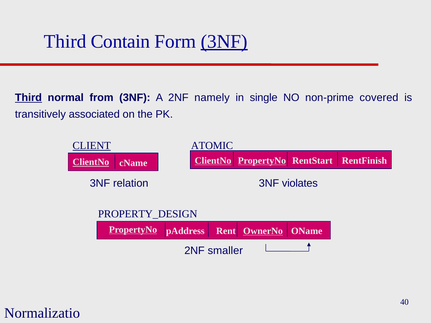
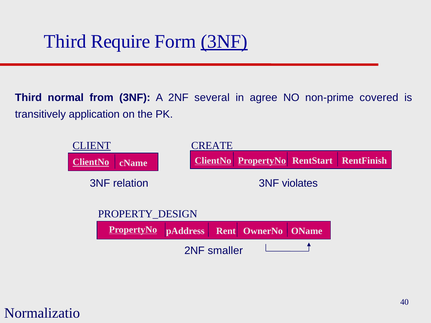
Contain: Contain -> Require (120, 42)
Third underline: present -> none (28, 98)
namely: namely -> several (212, 98)
single: single -> agree (264, 98)
associated: associated -> application (94, 114)
ATOMIC: ATOMIC -> CREATE (212, 146)
OwnerNo underline: present -> none (263, 231)
